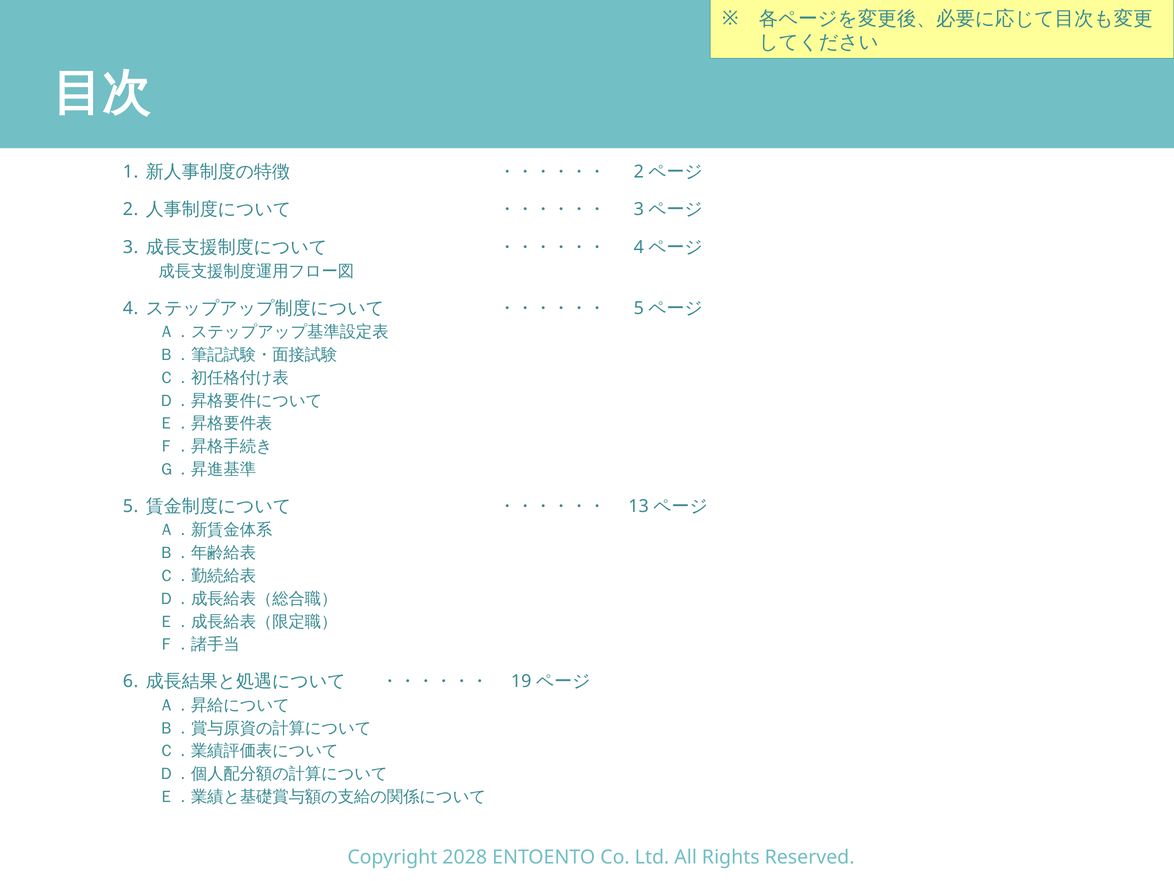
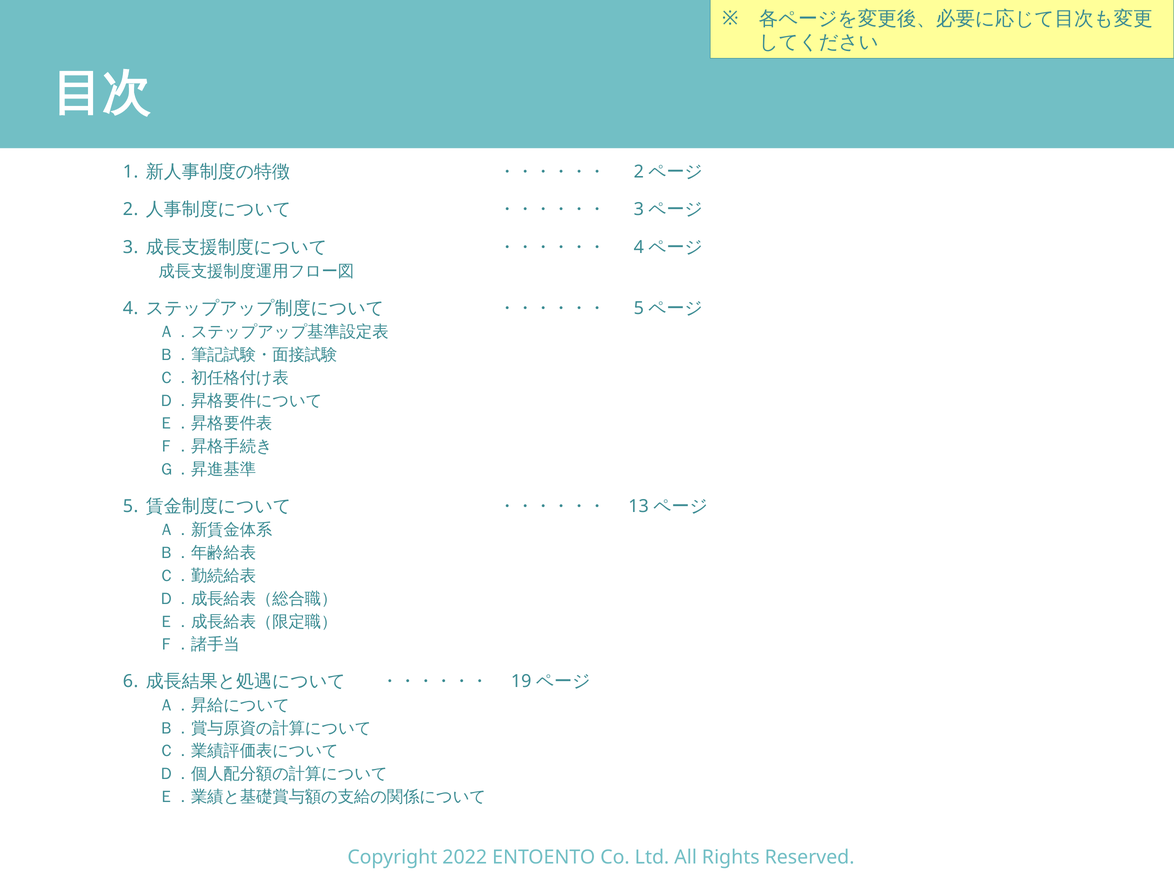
2028: 2028 -> 2022 (465, 857)
